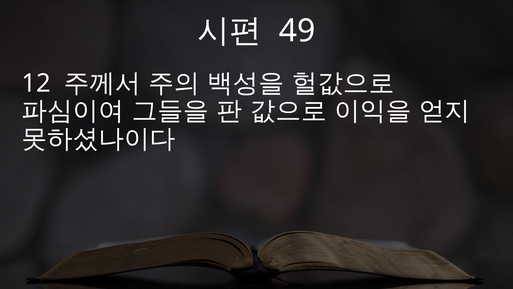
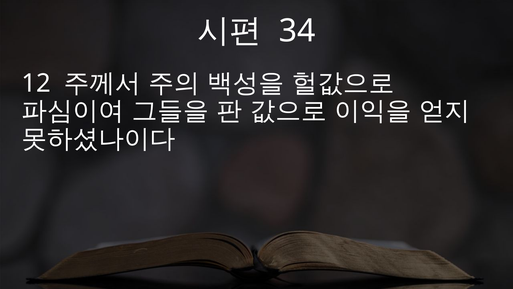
49: 49 -> 34 (297, 31)
